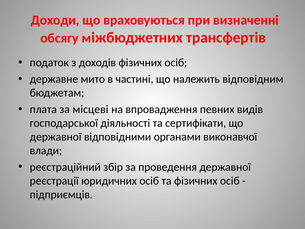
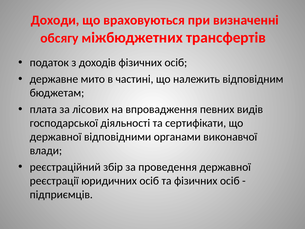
місцеві: місцеві -> лісових (91, 109)
